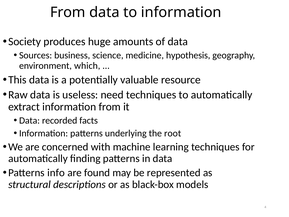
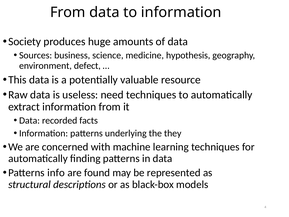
which: which -> defect (87, 66)
root: root -> they (173, 133)
